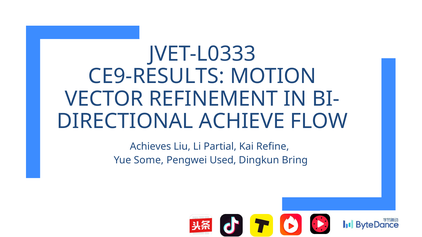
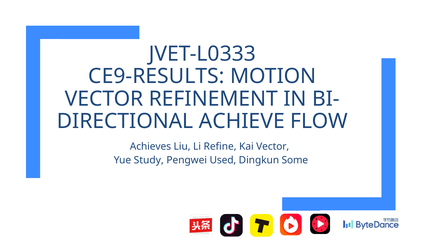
Partial: Partial -> Refine (220, 147)
Kai Refine: Refine -> Vector (273, 147)
Some: Some -> Study (149, 160)
Bring: Bring -> Some (295, 160)
